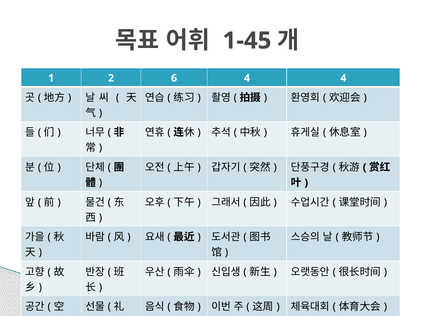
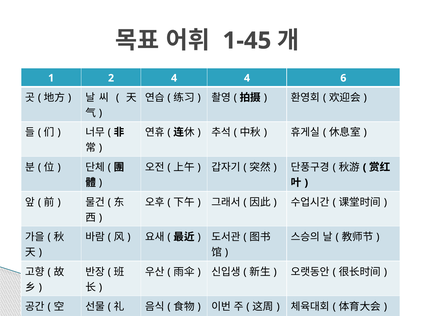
2 6: 6 -> 4 (174, 78)
4 4: 4 -> 6 (343, 78)
